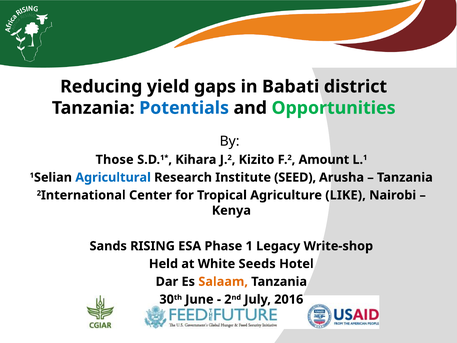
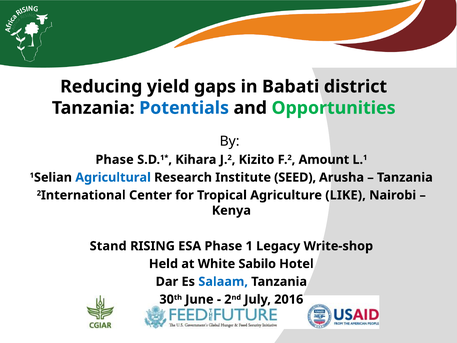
Those: Those -> Phase (115, 160)
Sands: Sands -> Stand (108, 246)
Seeds: Seeds -> Sabilo (257, 264)
Salaam colour: orange -> blue (223, 281)
